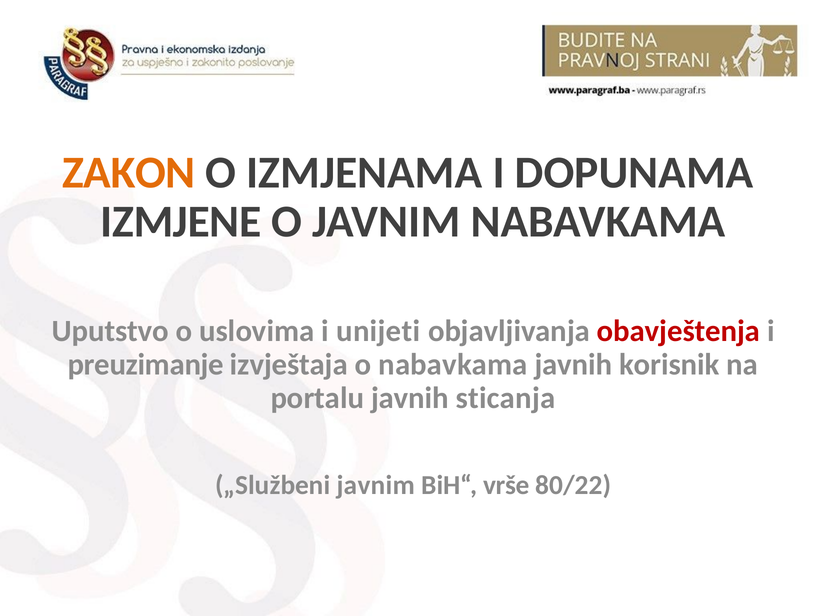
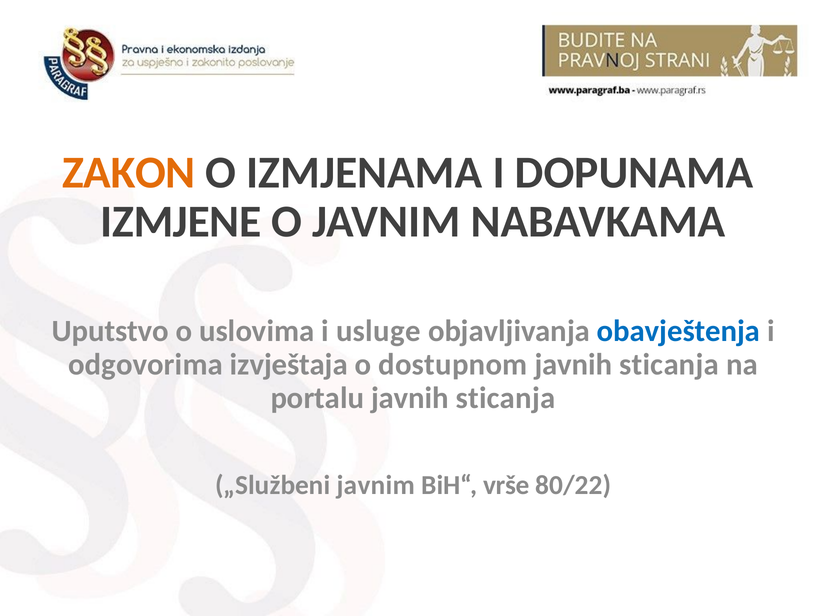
unijeti: unijeti -> usluge (378, 331)
obavještenja colour: red -> blue (679, 331)
preuzimanje: preuzimanje -> odgovorima (146, 364)
o nabavkama: nabavkama -> dostupnom (453, 364)
korisnik: korisnik -> sticanja (669, 364)
